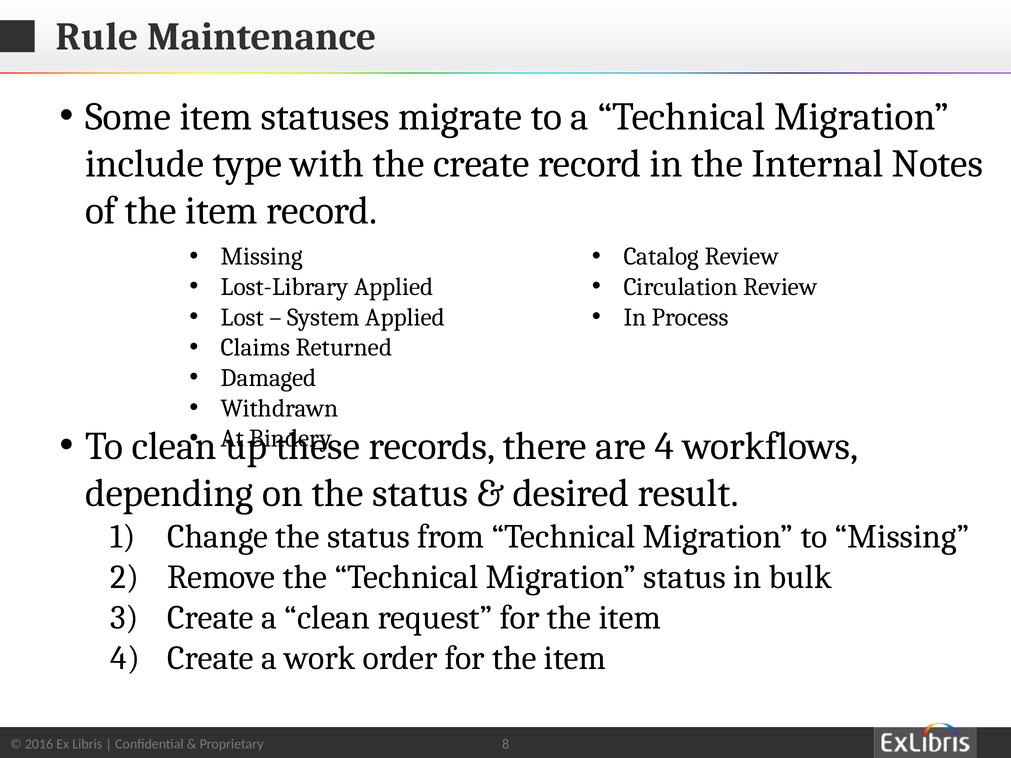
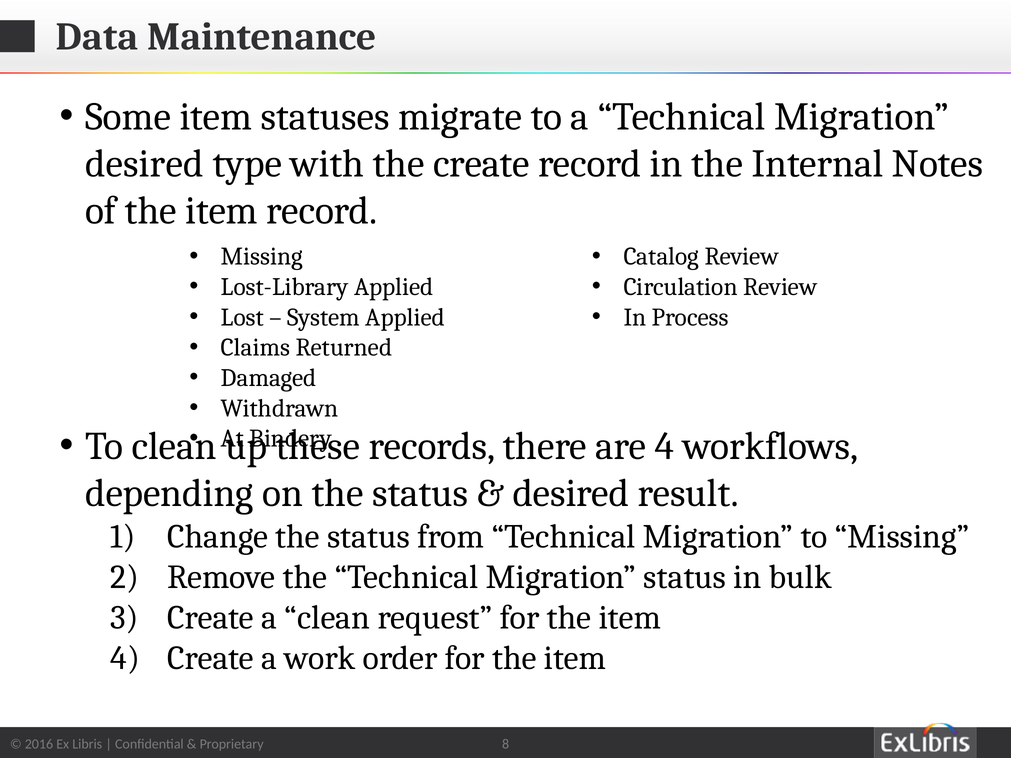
Rule: Rule -> Data (97, 37)
include: include -> desired (144, 164)
